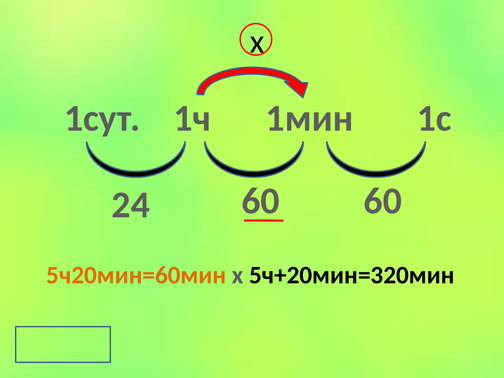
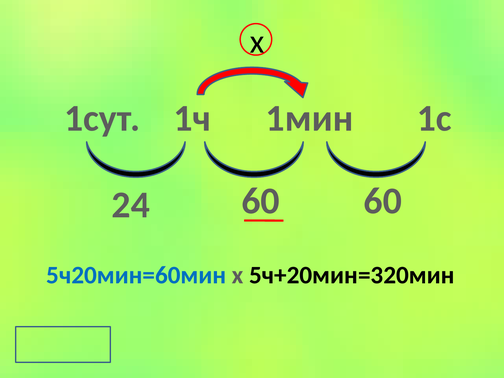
5ч20мин=60мин colour: orange -> blue (136, 275)
